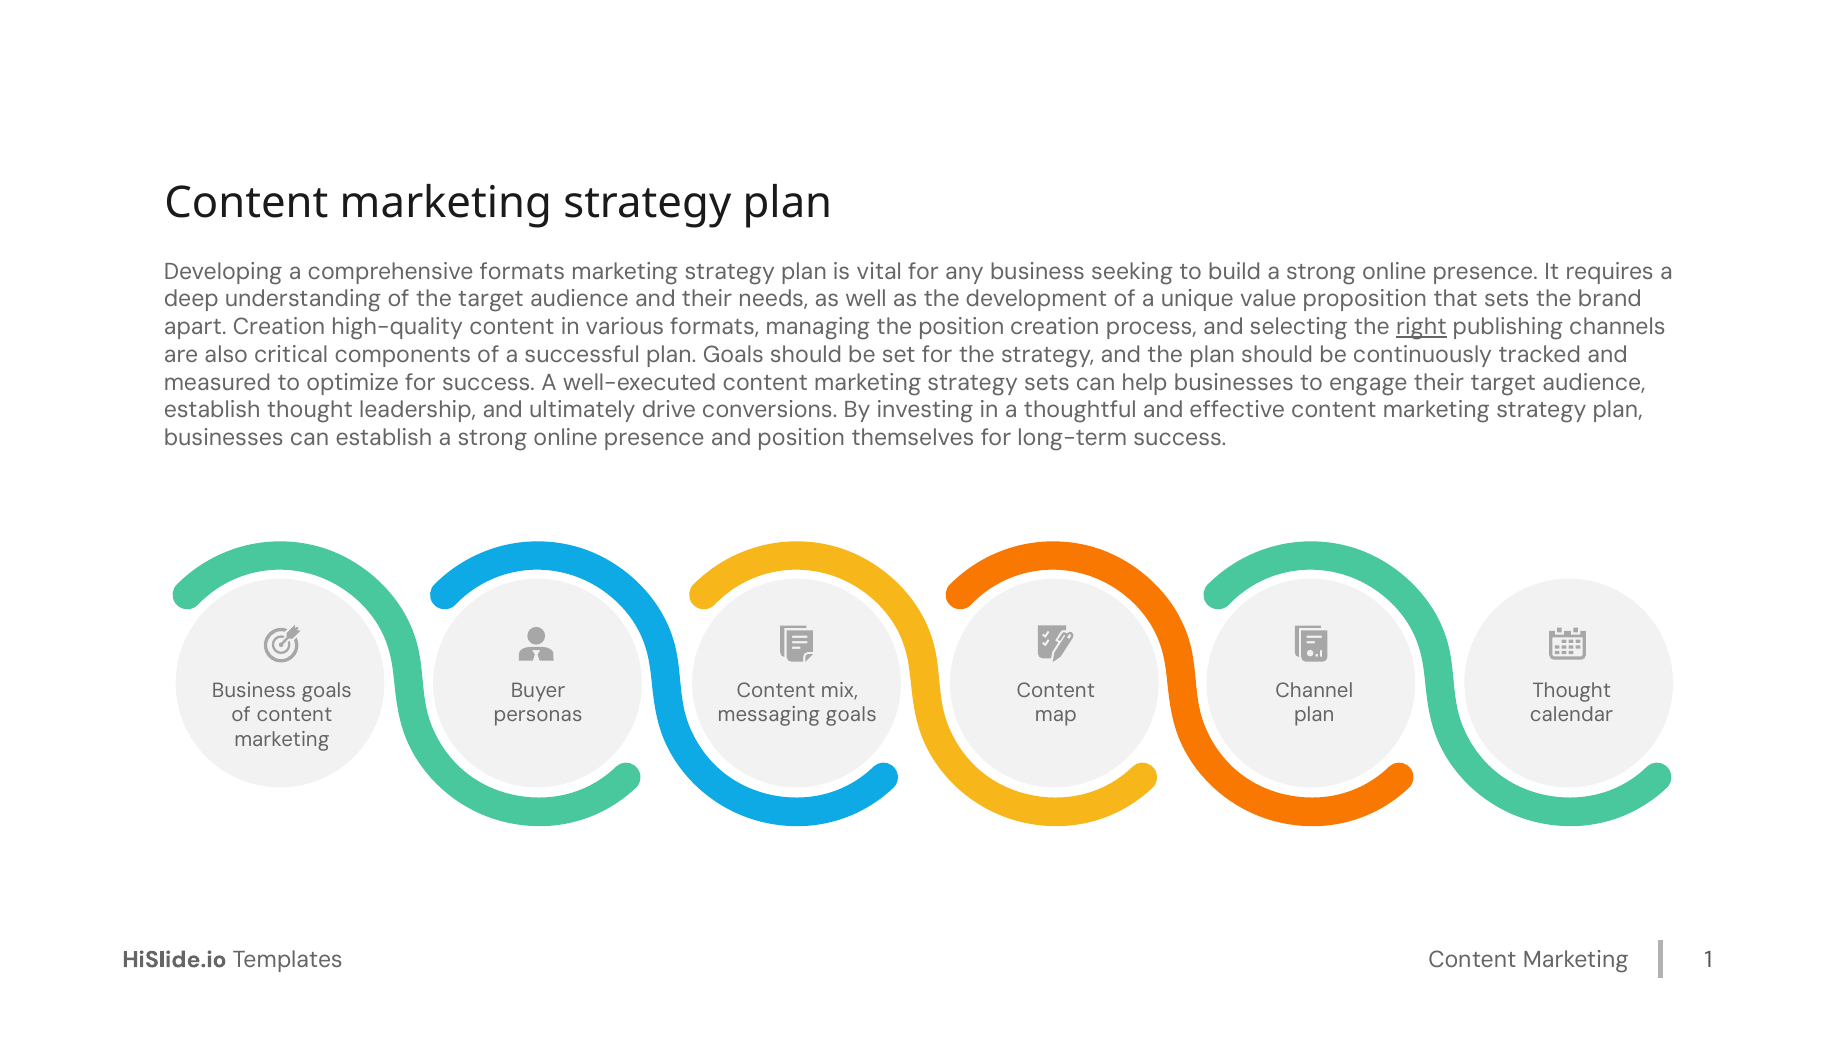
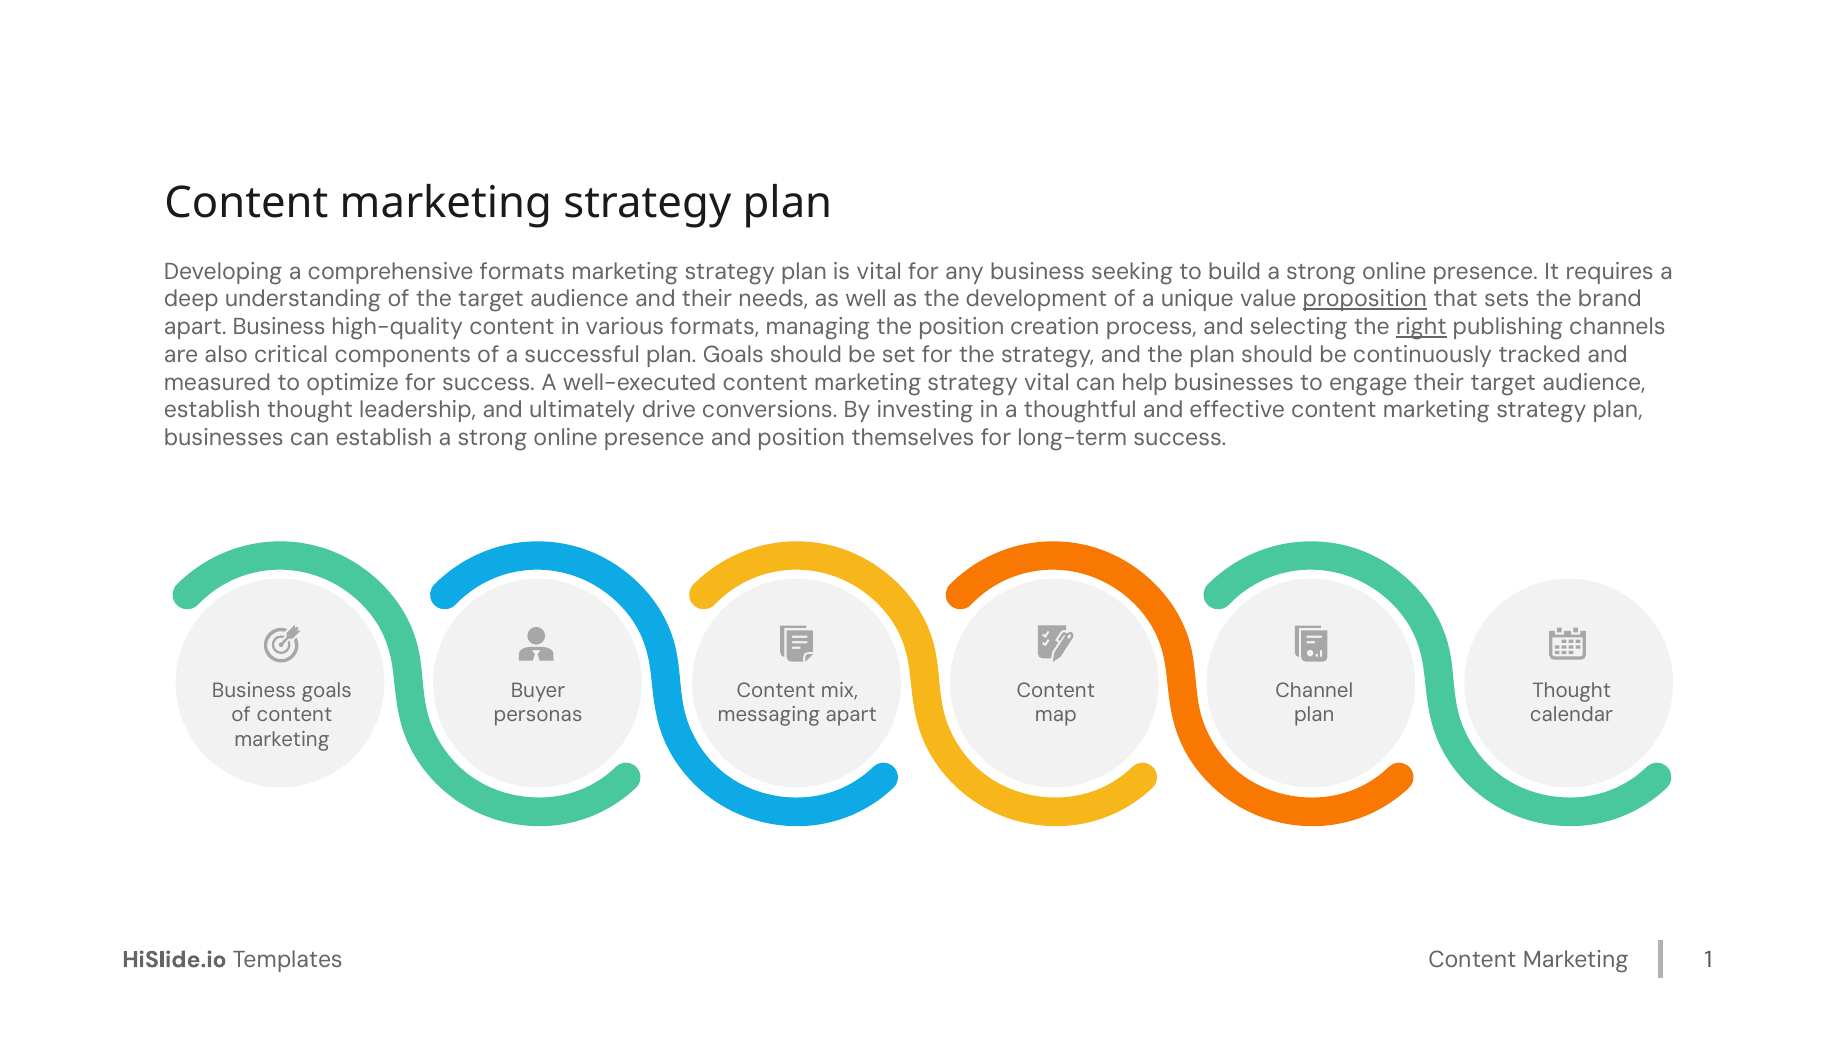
proposition underline: none -> present (1365, 299)
apart Creation: Creation -> Business (279, 327)
strategy sets: sets -> vital (1047, 383)
messaging goals: goals -> apart (851, 715)
